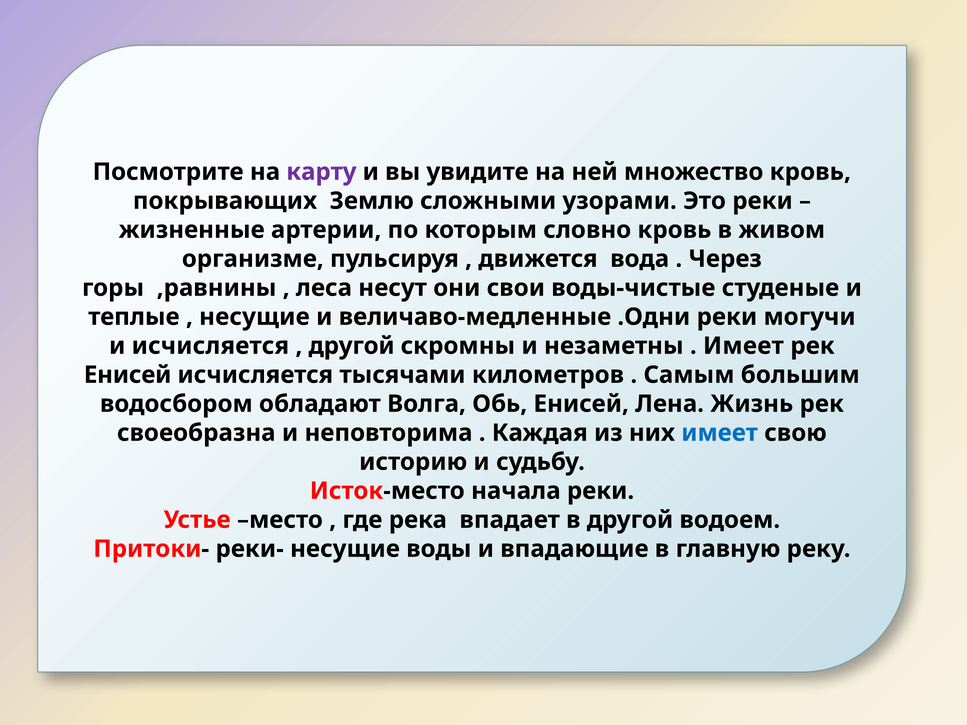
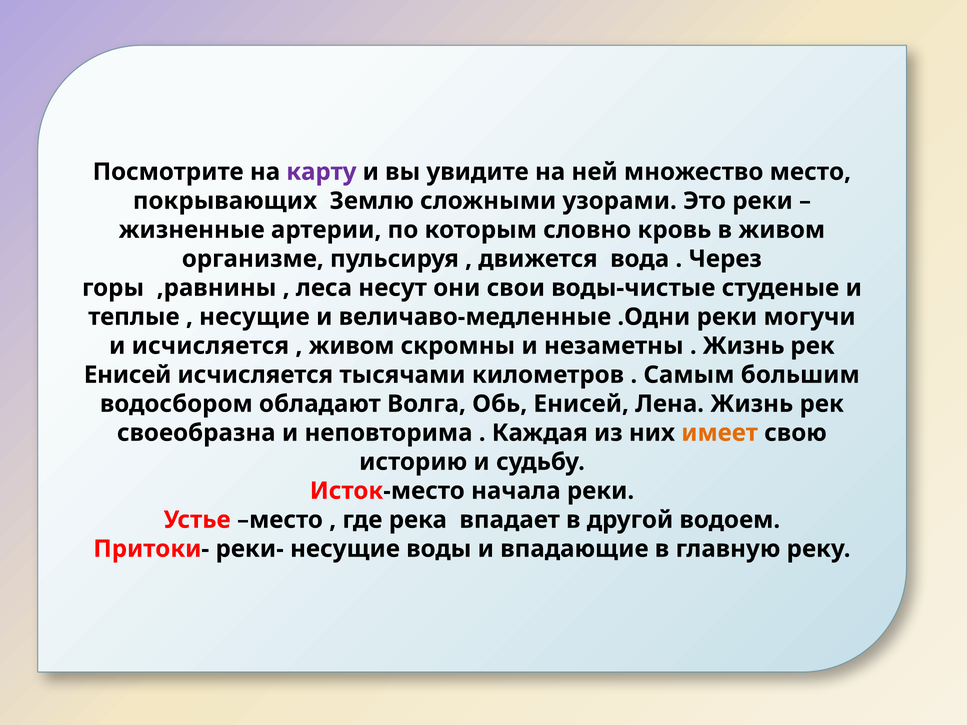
множество кровь: кровь -> место (810, 172)
другой: другой -> живом (352, 346)
Имеет: Имеет -> Жизнь (744, 346)
имеет colour: blue -> orange (720, 433)
